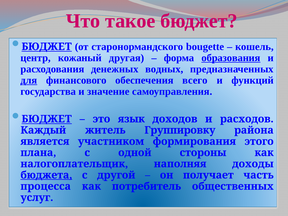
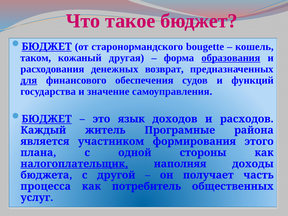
центр: центр -> таком (36, 58)
водных: водных -> возврат (164, 69)
всего: всего -> судов (195, 80)
Группировку: Группировку -> Програмные (180, 130)
налогоплательщик underline: none -> present (74, 164)
бюджета underline: present -> none (46, 175)
